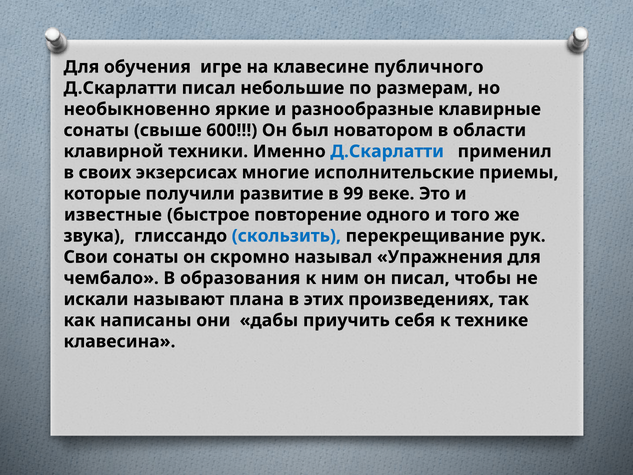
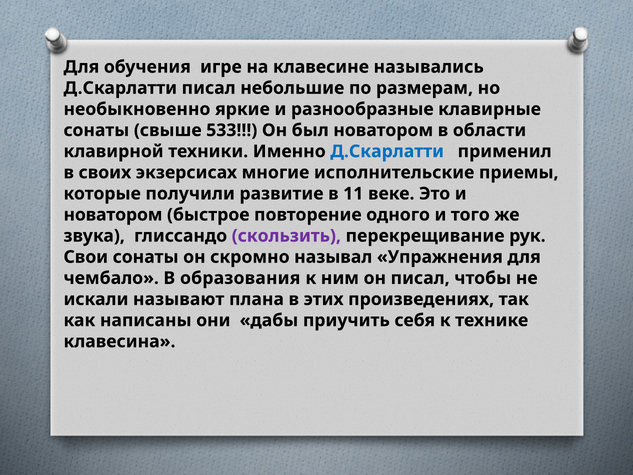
публичного: публичного -> назывались (429, 67)
600: 600 -> 533 (232, 130)
99: 99 -> 11 (353, 194)
известные: известные -> новатором (113, 215)
скользить colour: blue -> purple (286, 236)
